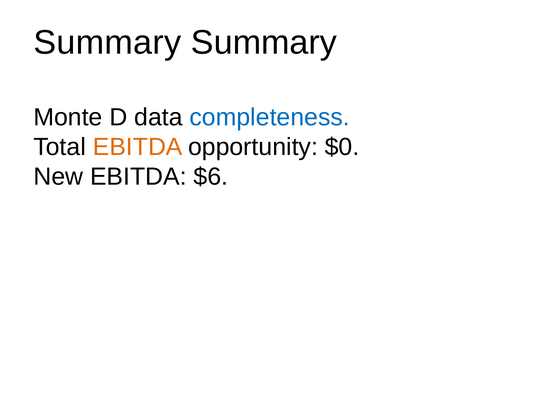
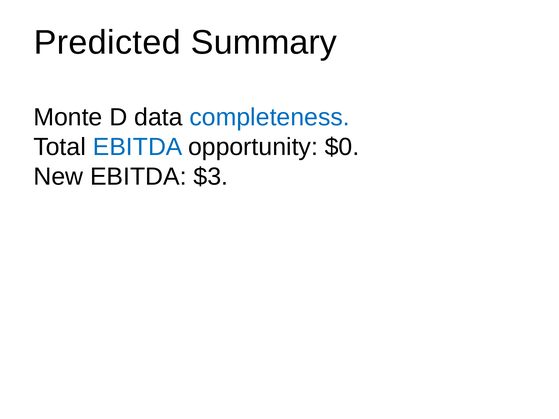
Summary: Summary -> Predicted (107, 42)
EBITDA colour: orange -> blue (138, 147)
$6: $6 -> $3 (211, 177)
